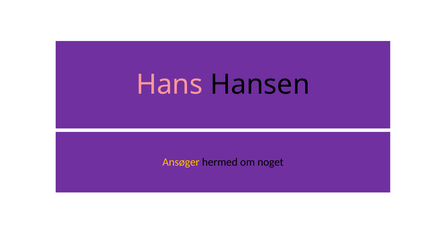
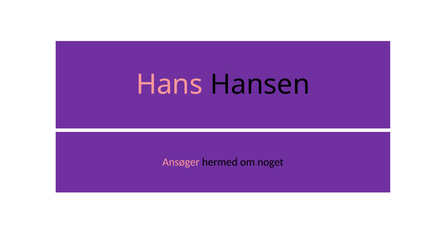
Ansøger colour: yellow -> pink (181, 162)
